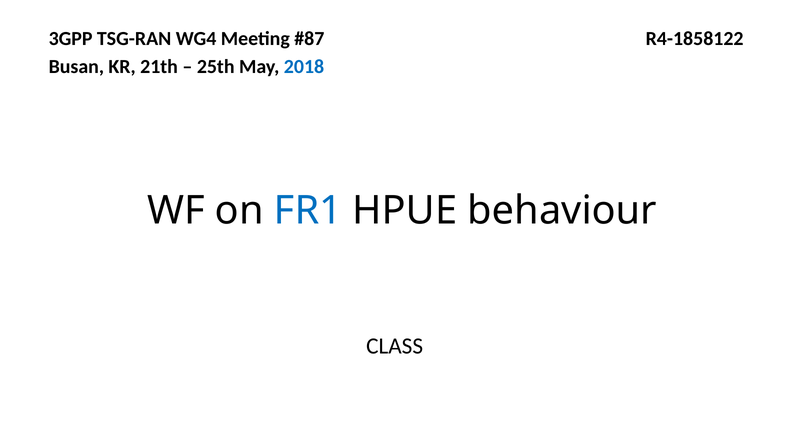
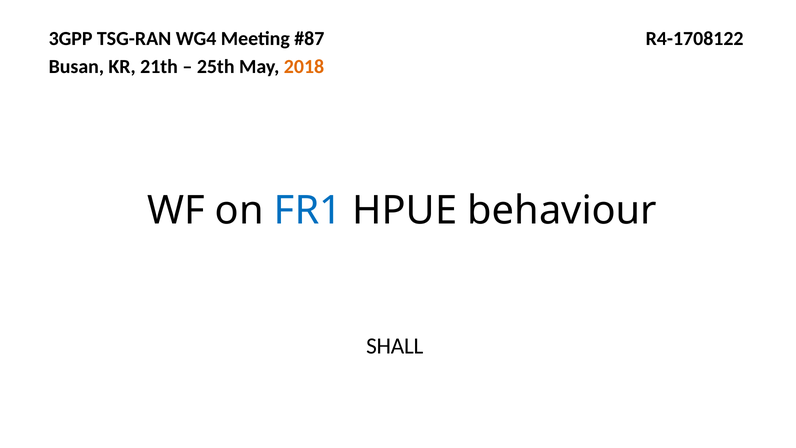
R4-1858122: R4-1858122 -> R4-1708122 (695, 39)
2018 colour: blue -> orange (304, 67)
CLASS: CLASS -> SHALL (395, 346)
